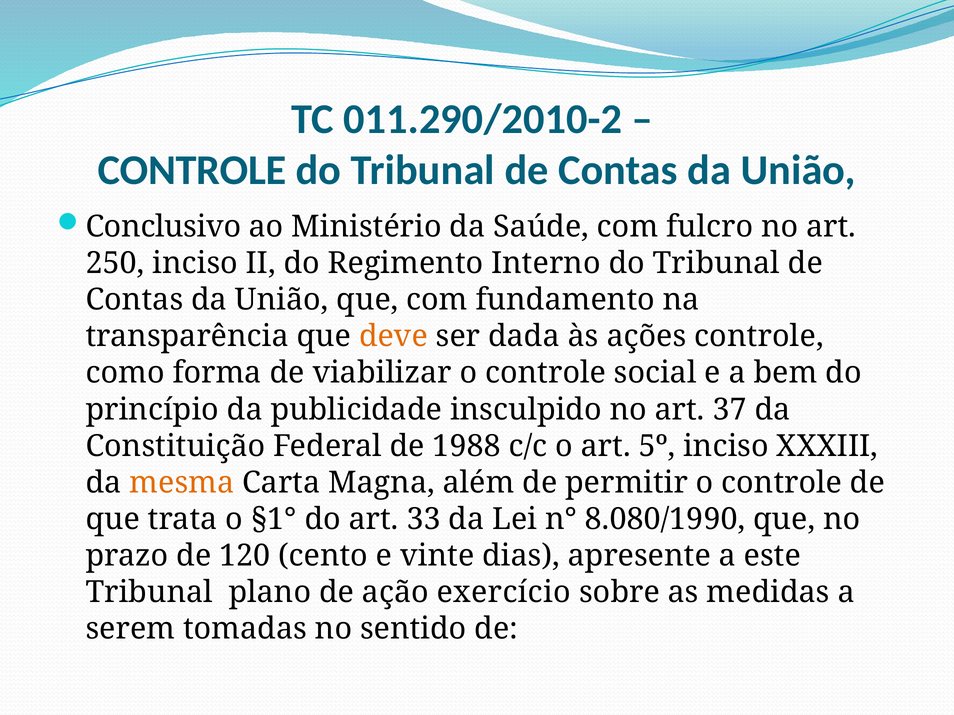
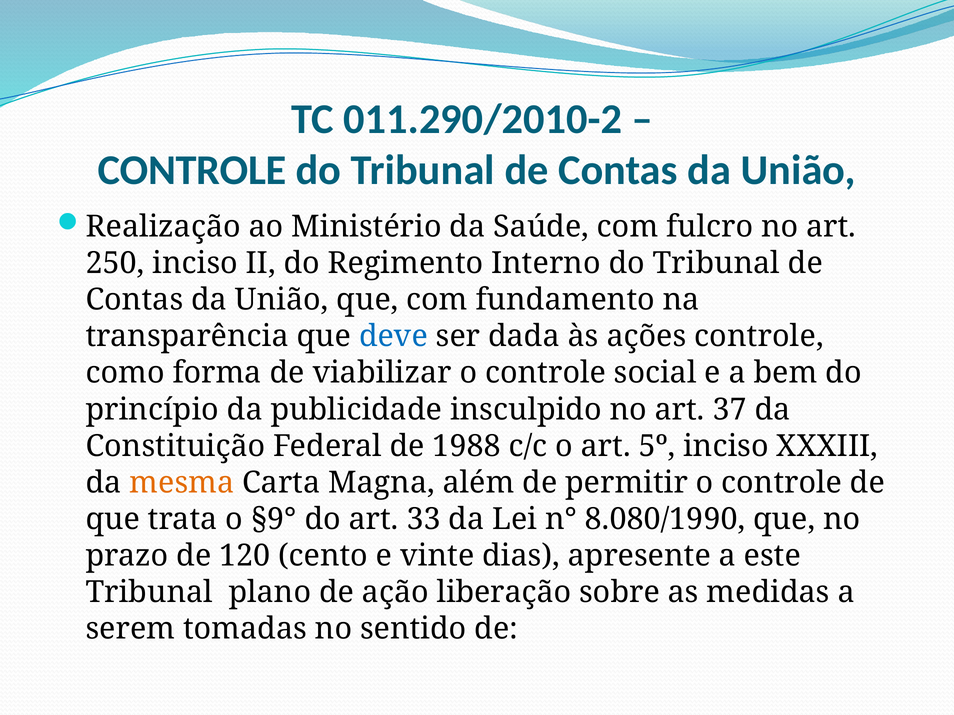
Conclusivo: Conclusivo -> Realização (163, 227)
deve colour: orange -> blue (393, 337)
§1°: §1° -> §9° (274, 519)
exercício: exercício -> liberação (504, 592)
